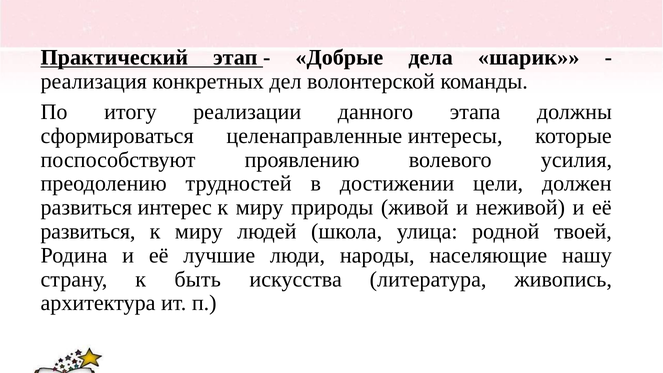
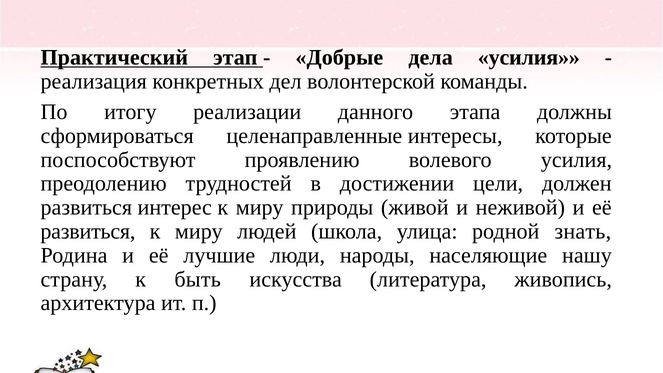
дела шарик: шарик -> усилия (529, 57)
твоей: твоей -> знать (583, 231)
